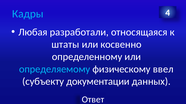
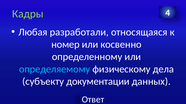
Кадры colour: light blue -> light green (28, 14)
штаты: штаты -> номер (65, 45)
ввел: ввел -> дела (163, 69)
